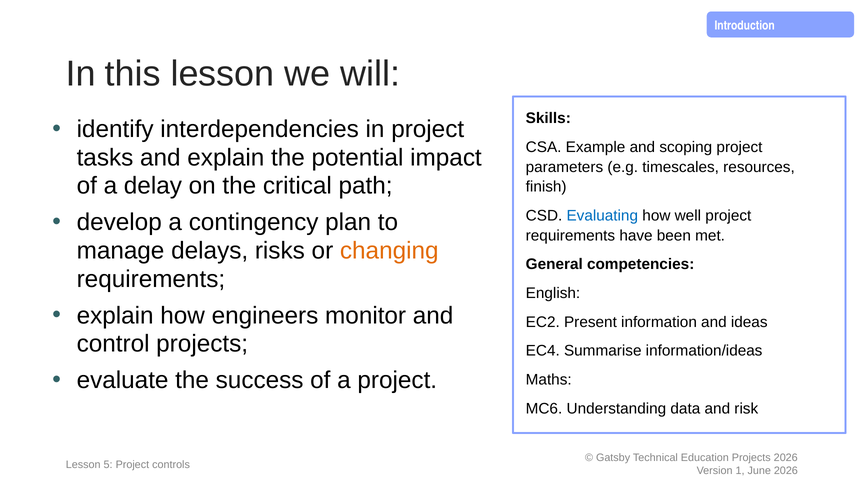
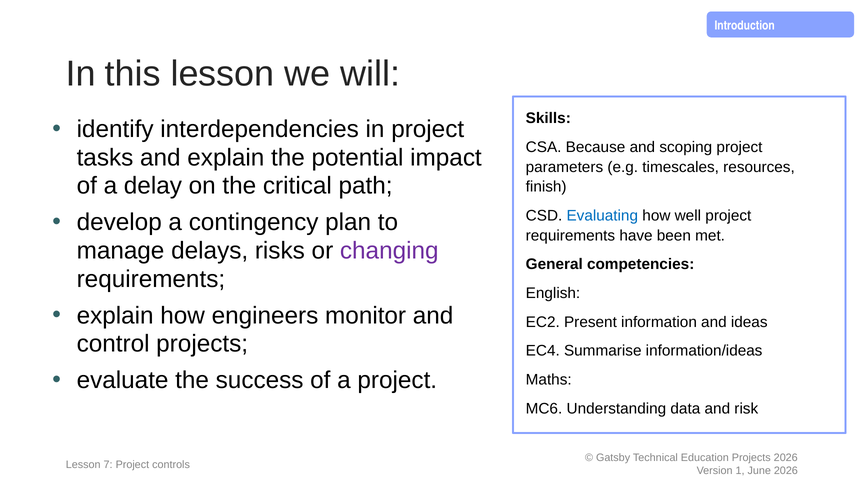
Example: Example -> Because (595, 147)
changing colour: orange -> purple (389, 251)
5: 5 -> 7 (108, 465)
